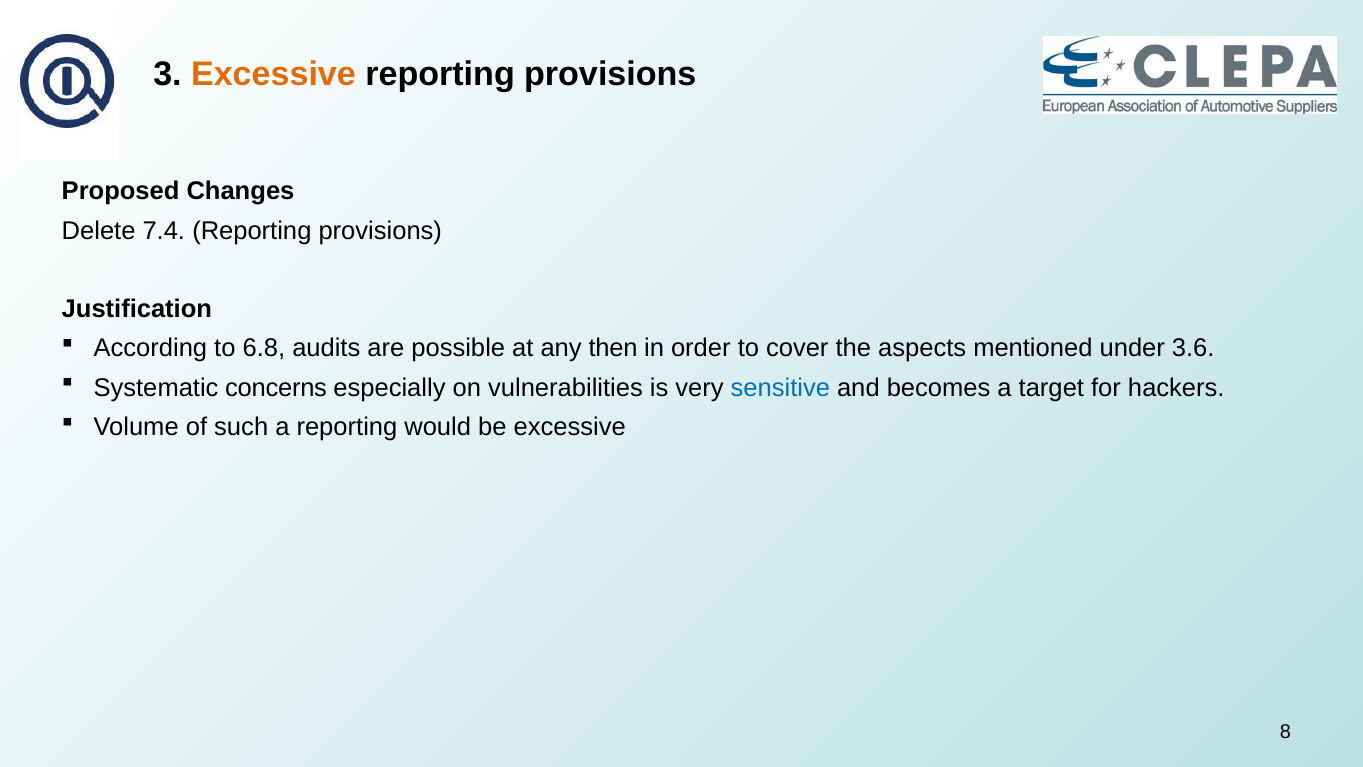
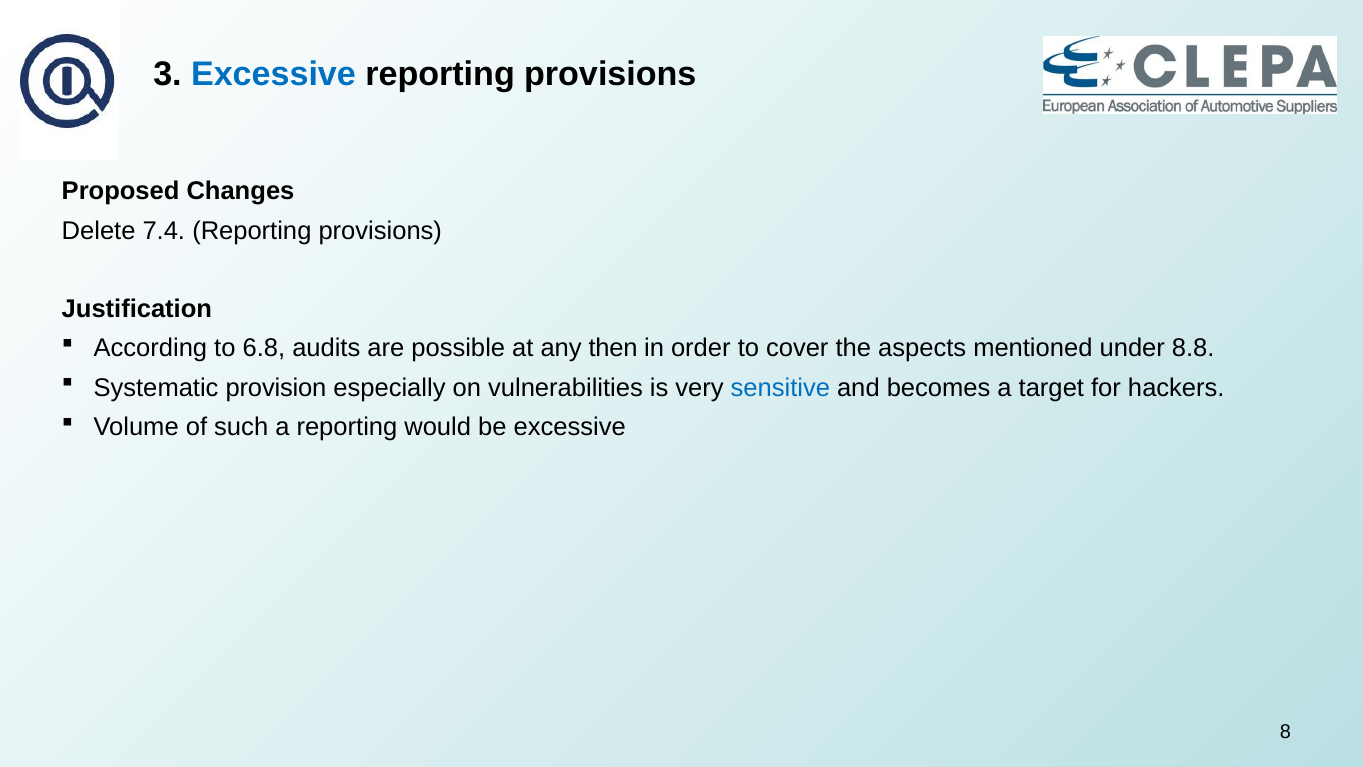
Excessive colour: orange -> blue (273, 74)
3.6: 3.6 -> 8.8 (1193, 348)
concerns: concerns -> provision (276, 387)
